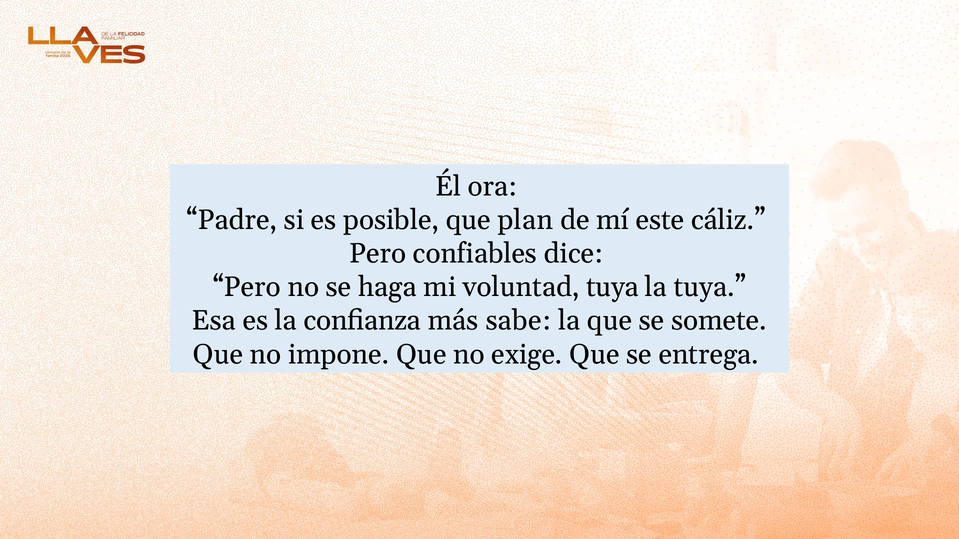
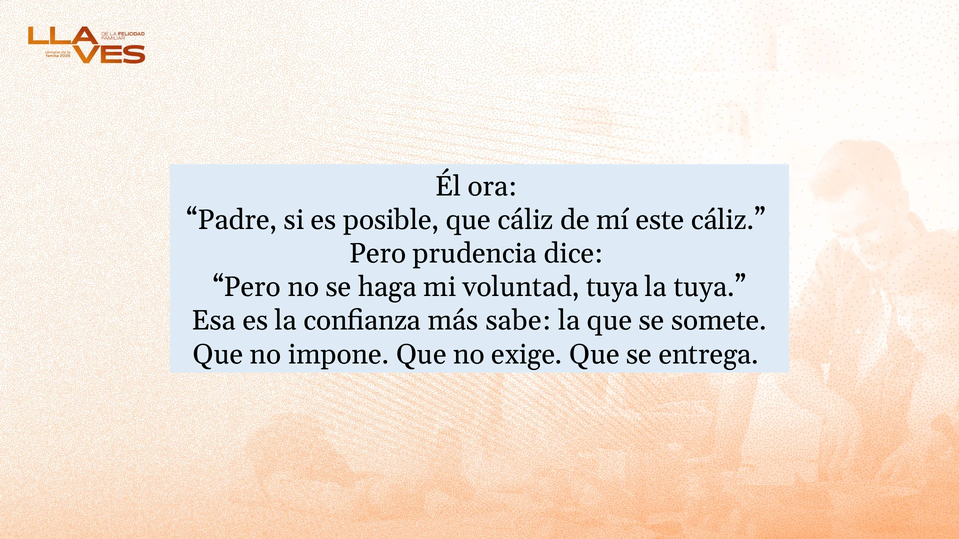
que plan: plan -> cáliz (525, 220)
confiables: confiables -> prudencia (475, 254)
